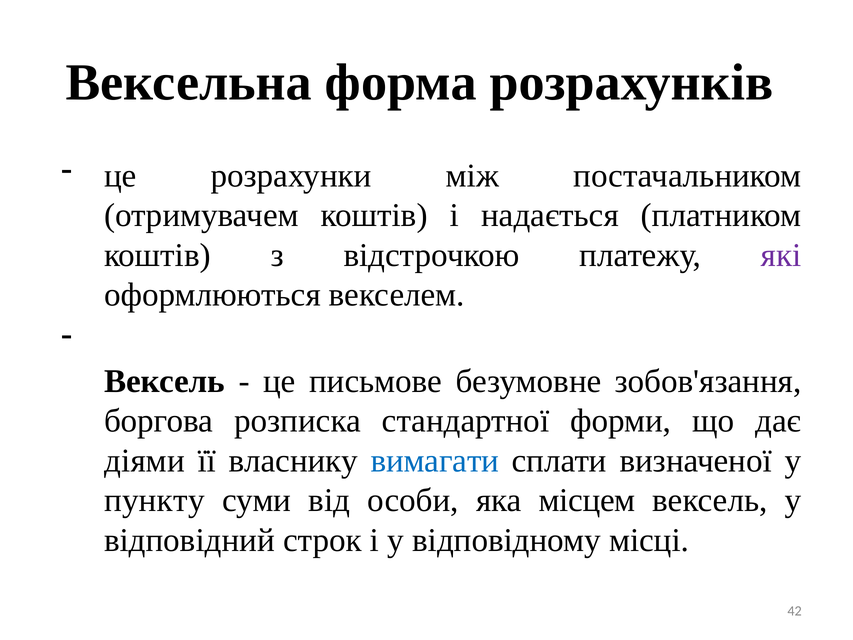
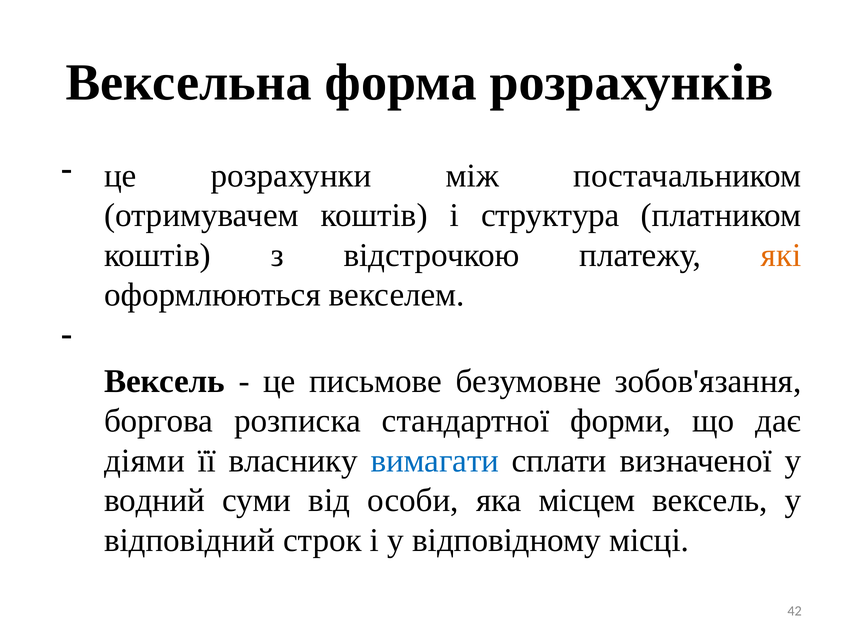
надається: надається -> структура (550, 215)
які colour: purple -> orange (781, 255)
пункту: пункту -> водний (155, 500)
